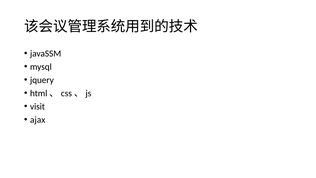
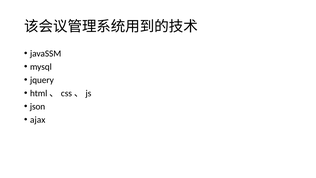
visit: visit -> json (38, 106)
